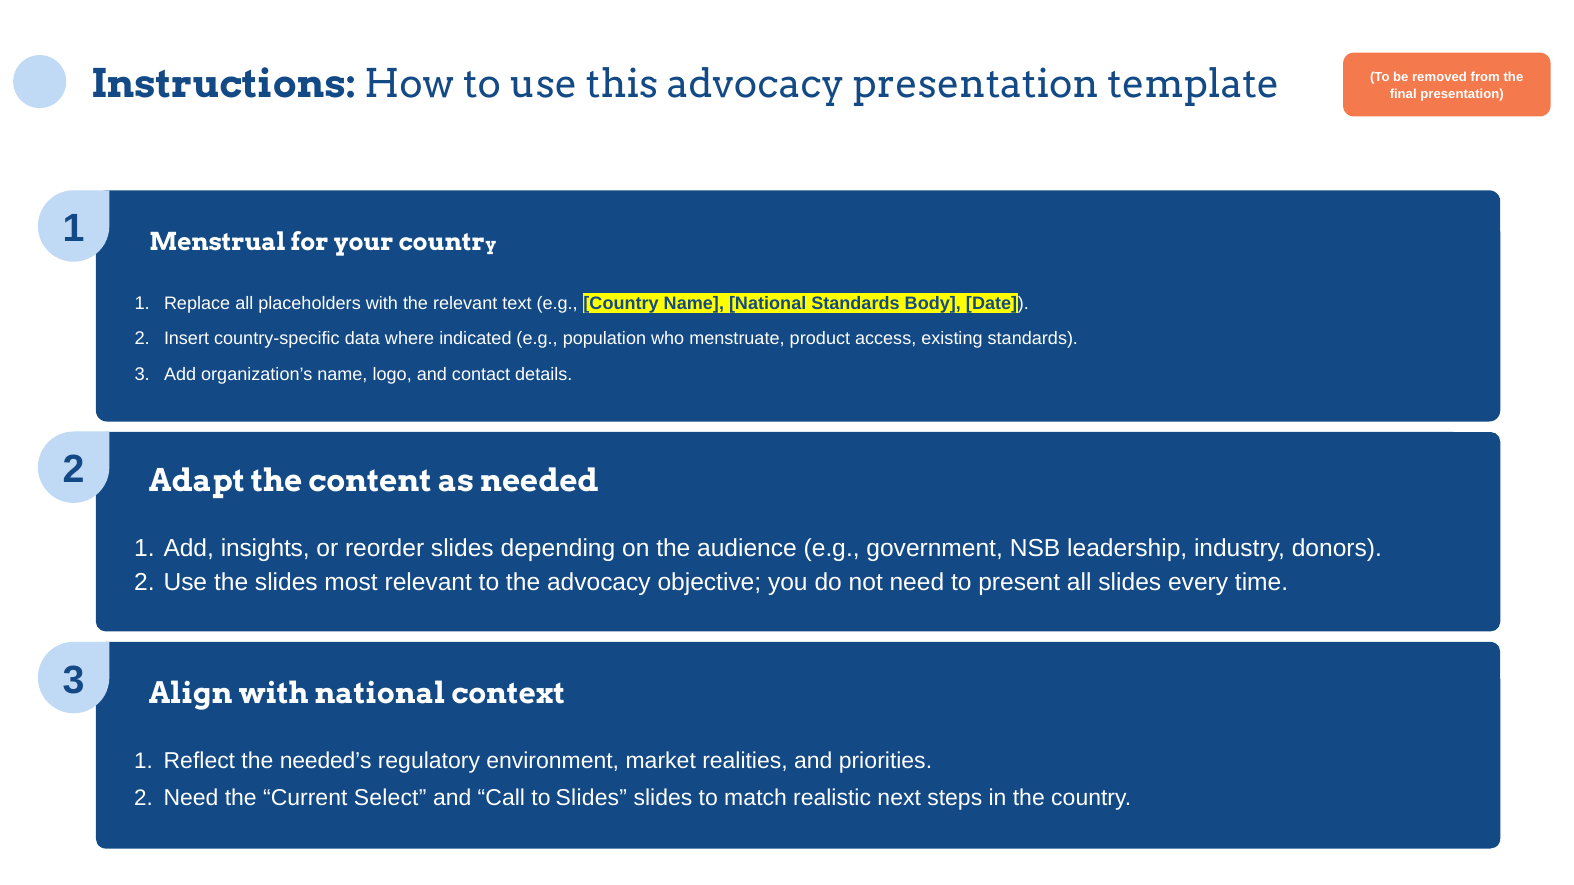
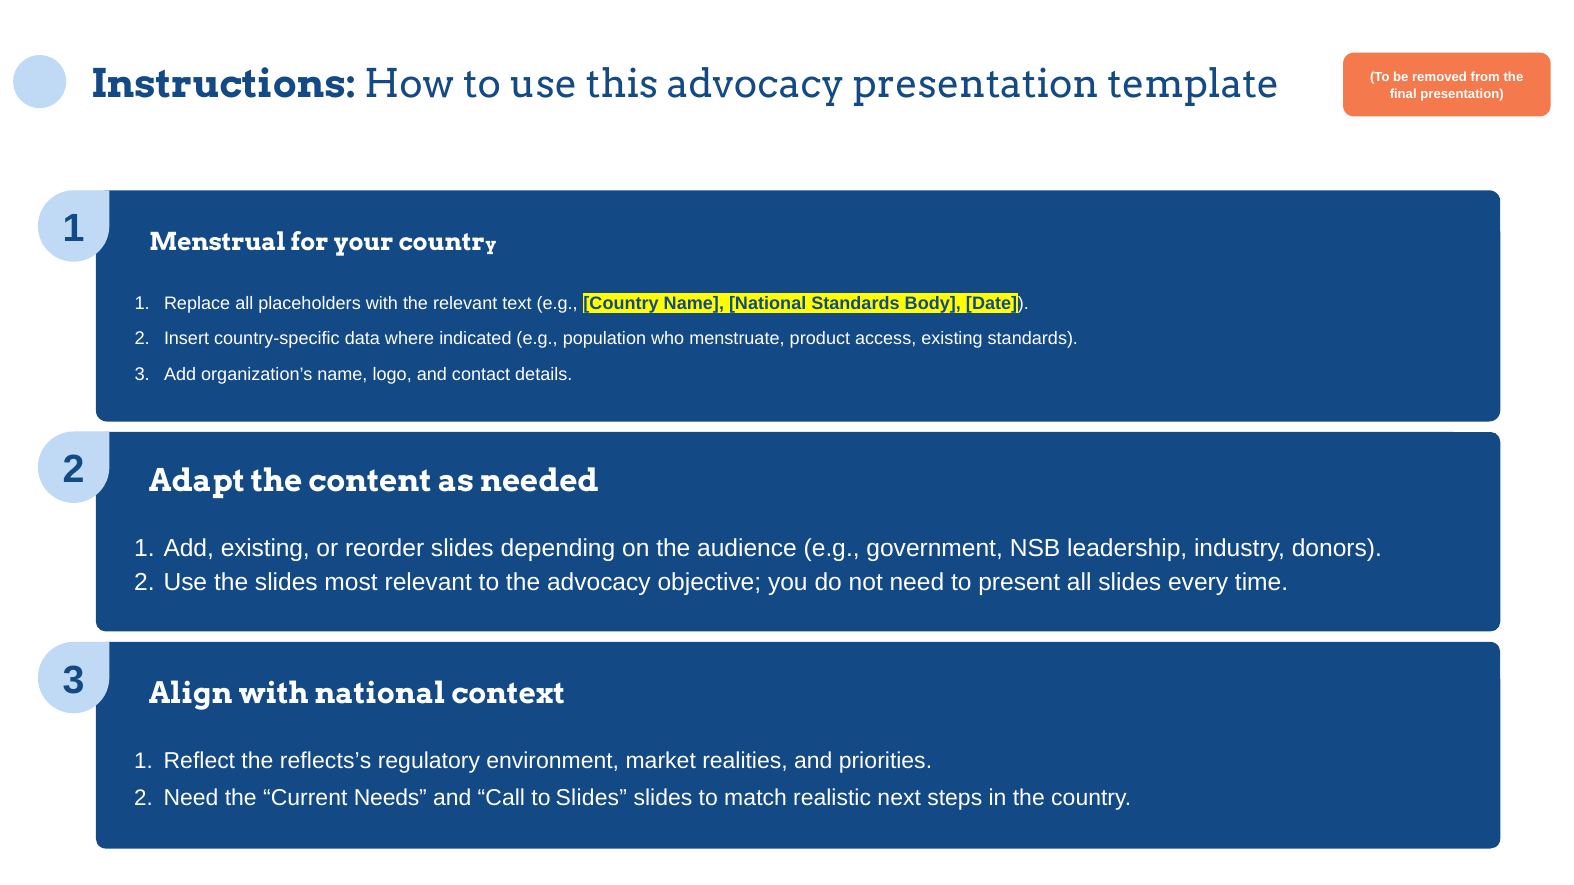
Add insights: insights -> existing (265, 549)
needed’s: needed’s -> reflects’s (326, 762)
Select: Select -> Needs (390, 799)
